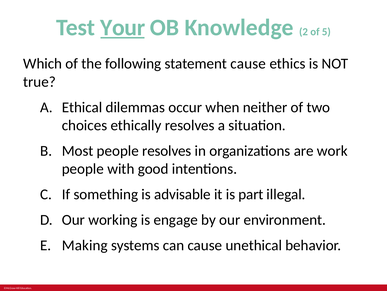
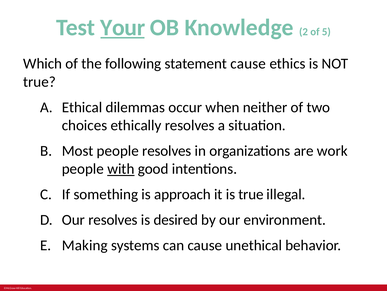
with underline: none -> present (121, 169)
advisable: advisable -> approach (183, 194)
is part: part -> true (251, 194)
Our working: working -> resolves (113, 219)
engage: engage -> desired (176, 219)
